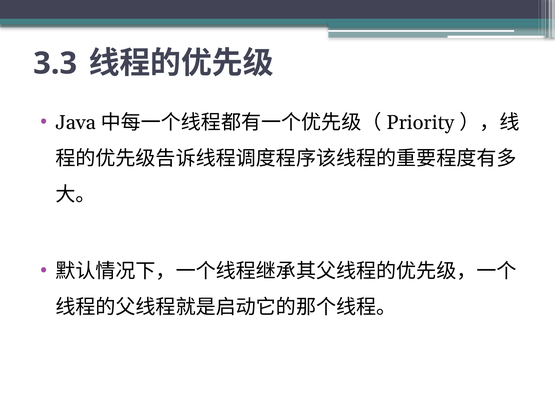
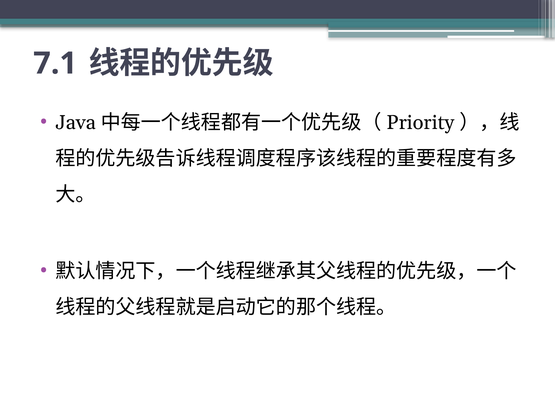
3.3: 3.3 -> 7.1 (55, 63)
